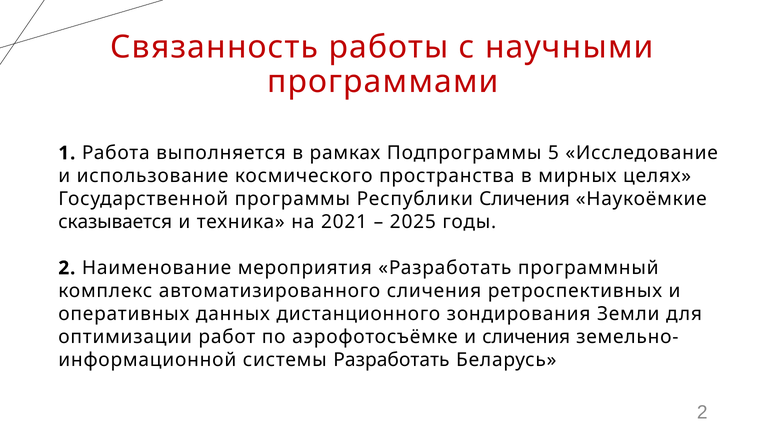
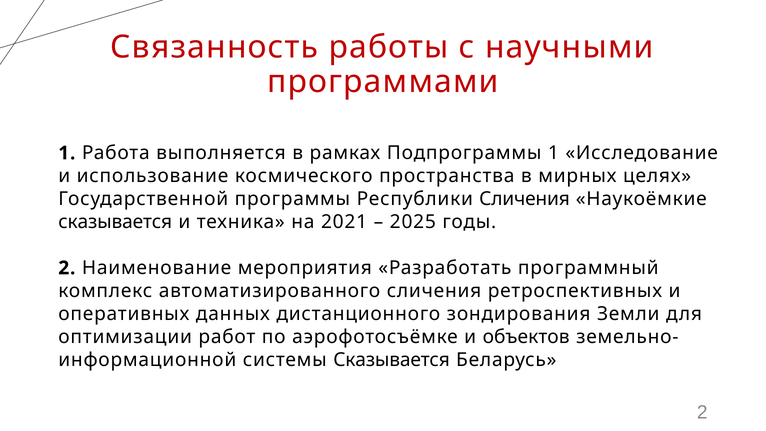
Подпрограммы 5: 5 -> 1 (553, 153)
и сличения: сличения -> объектов (526, 337)
системы Разработать: Разработать -> Сказывается (392, 360)
